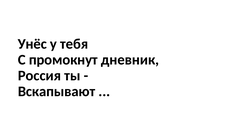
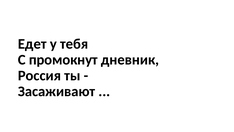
Унёс: Унёс -> Едет (32, 44)
Вскапывают: Вскапывают -> Засаживают (57, 91)
